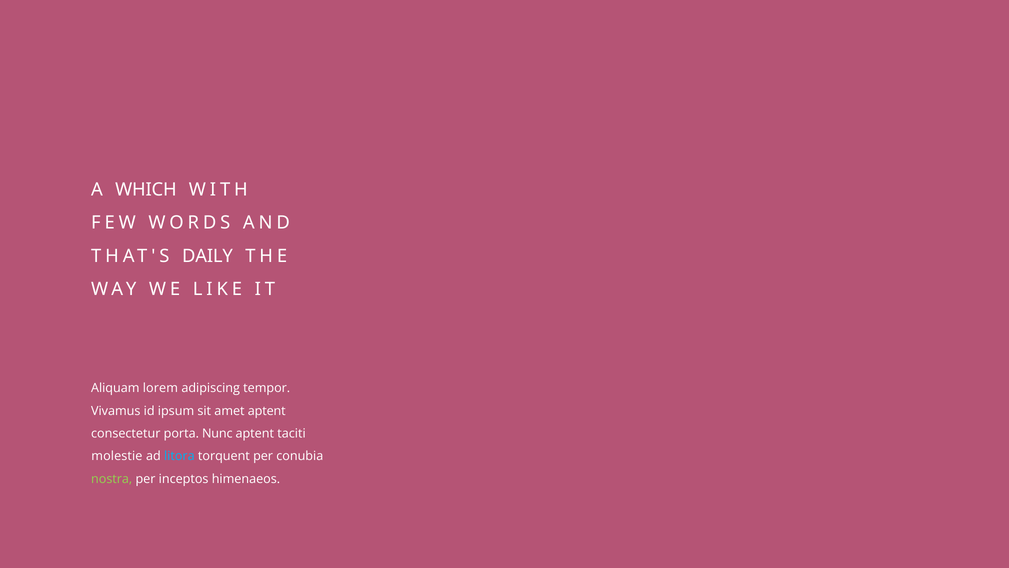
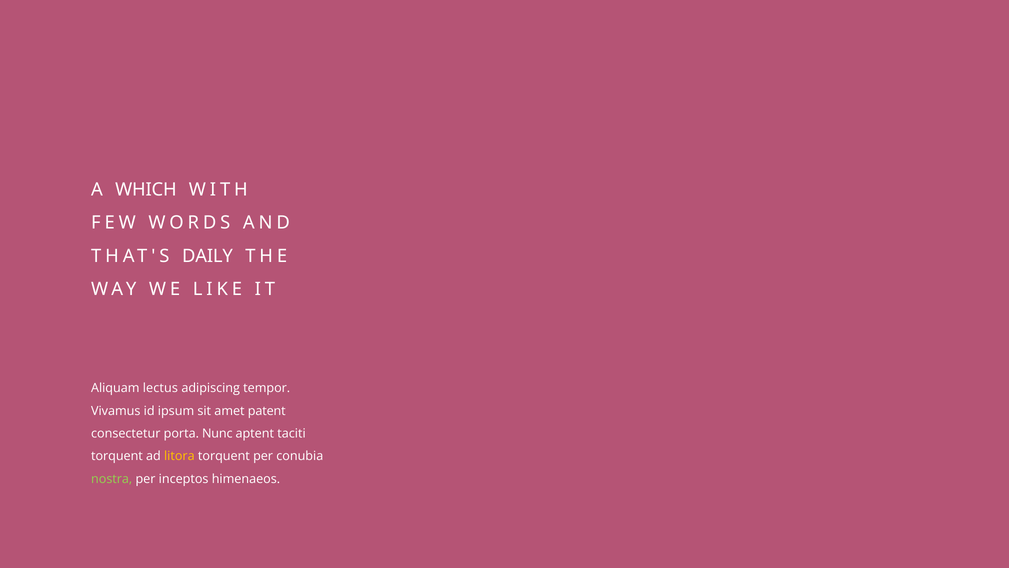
lorem: lorem -> lectus (160, 388)
amet aptent: aptent -> patent (267, 411)
molestie: molestie -> torquent (117, 456)
litora colour: light blue -> yellow (179, 456)
